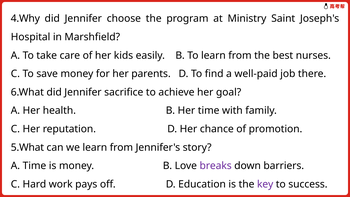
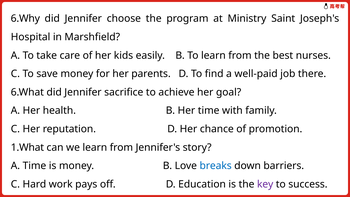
4.Why: 4.Why -> 6.Why (25, 19)
5.What: 5.What -> 1.What (27, 147)
breaks colour: purple -> blue (216, 166)
